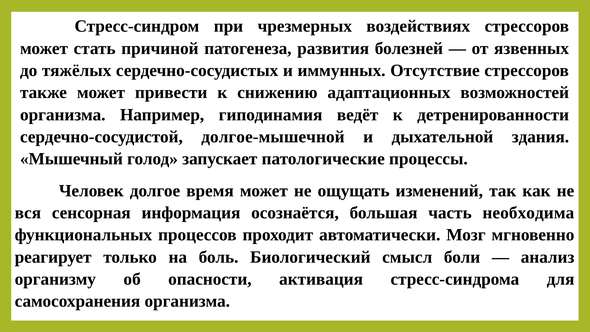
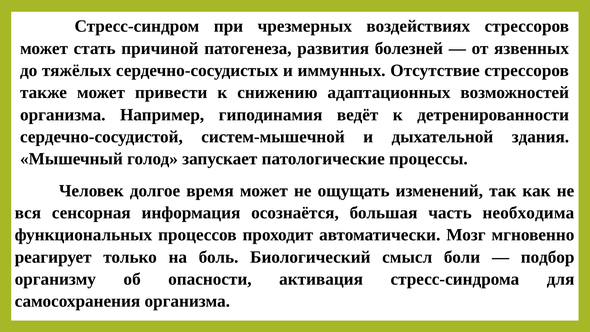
долгое-мышечной: долгое-мышечной -> систем-мышечной (273, 137)
анализ: анализ -> подбор (548, 257)
